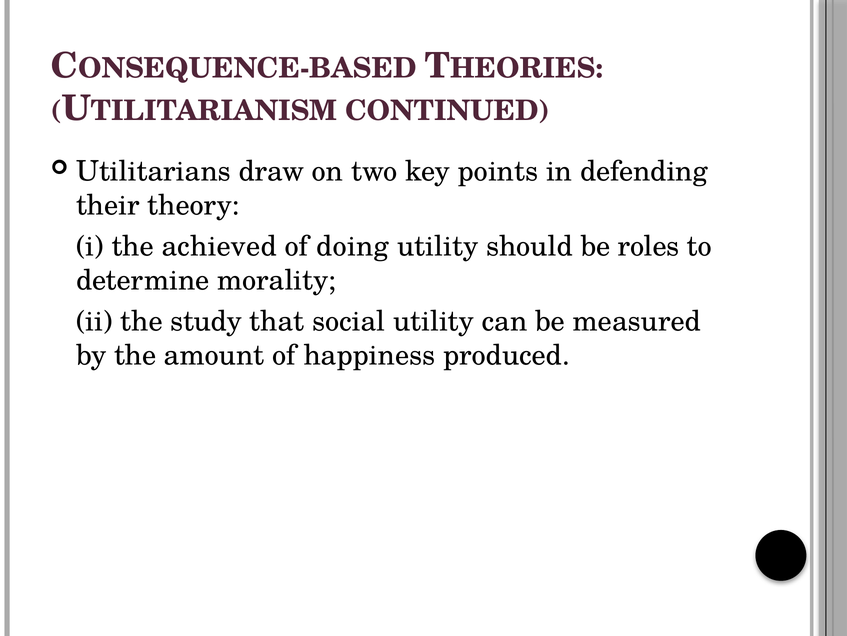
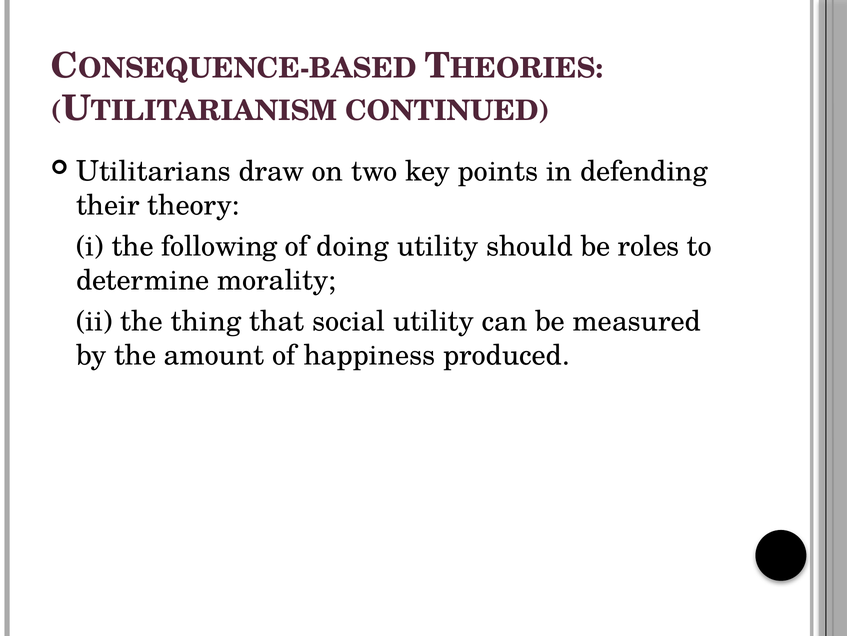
achieved: achieved -> following (219, 246)
study: study -> thing (206, 321)
